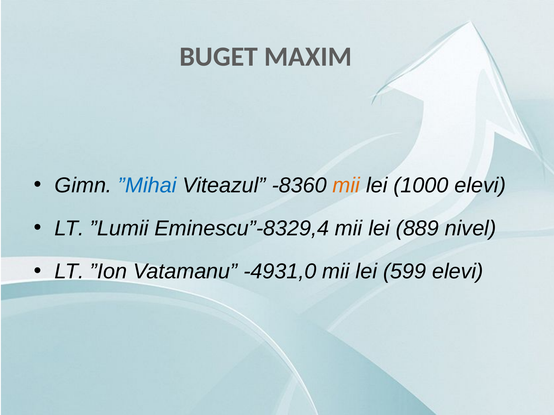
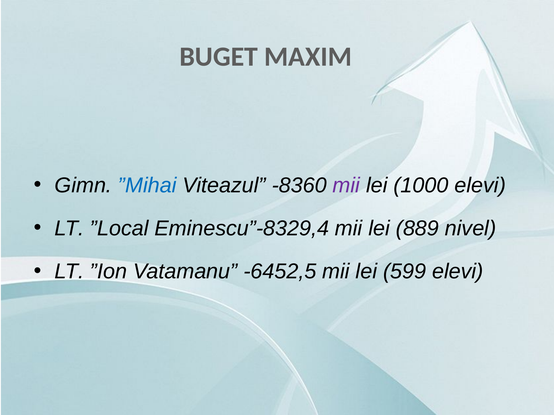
mii colour: orange -> purple (346, 186)
”Lumii: ”Lumii -> ”Local (119, 229)
-4931,0: -4931,0 -> -6452,5 (280, 272)
